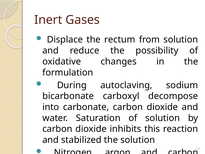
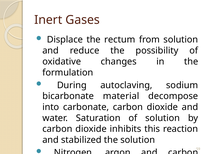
carboxyl: carboxyl -> material (121, 96)
